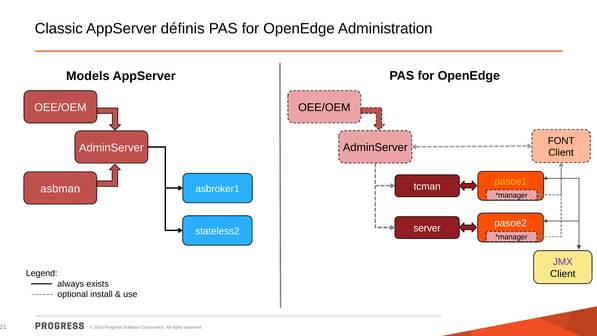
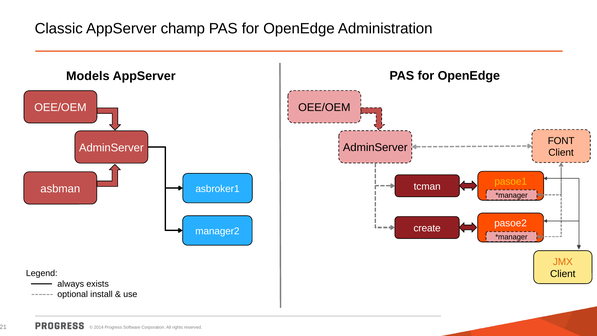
définis: définis -> champ (183, 28)
server: server -> create (427, 228)
stateless2: stateless2 -> manager2 (217, 231)
JMX colour: purple -> orange (563, 262)
